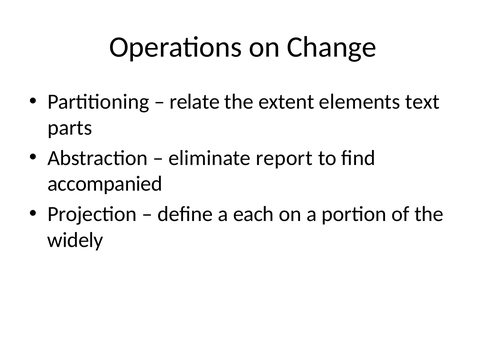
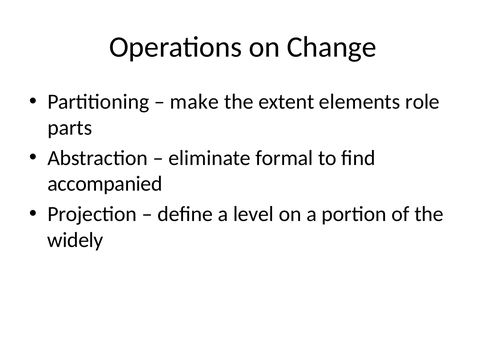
relate: relate -> make (194, 102)
text: text -> role (422, 102)
report: report -> formal (284, 158)
each: each -> level (253, 214)
